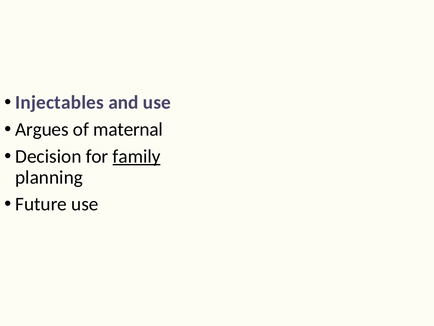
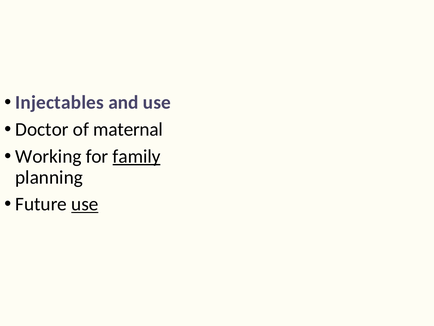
Argues: Argues -> Doctor (42, 129)
Decision: Decision -> Working (48, 156)
use underline: none -> present (85, 204)
